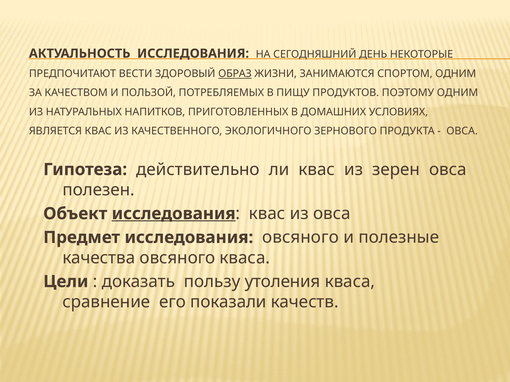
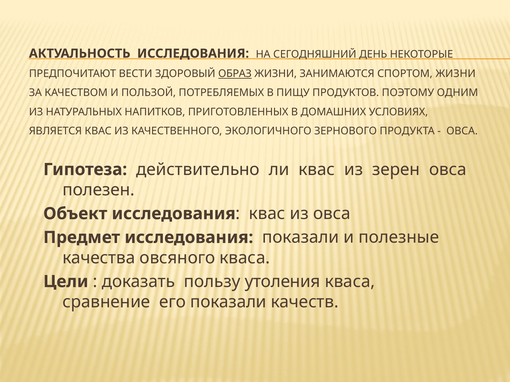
СПОРТОМ ОДНИМ: ОДНИМ -> ЖИЗНИ (456, 74)
исследования underline: present -> none (174, 214)
исследования овсяного: овсяного -> показали (301, 238)
